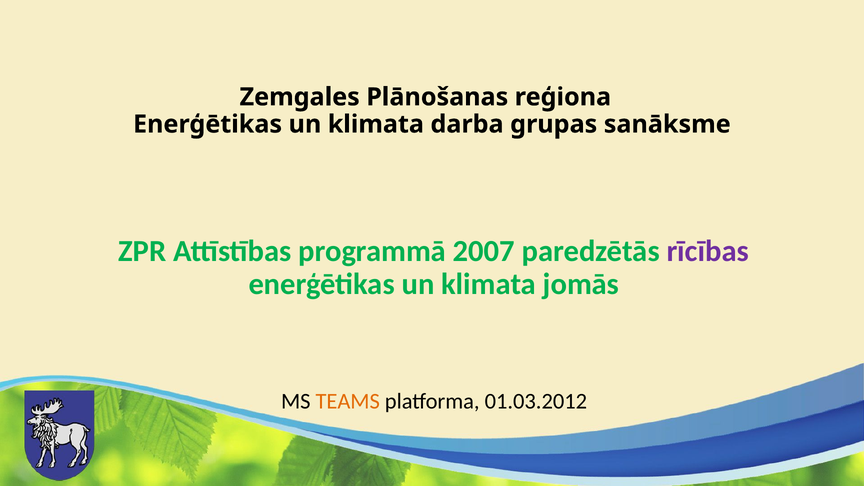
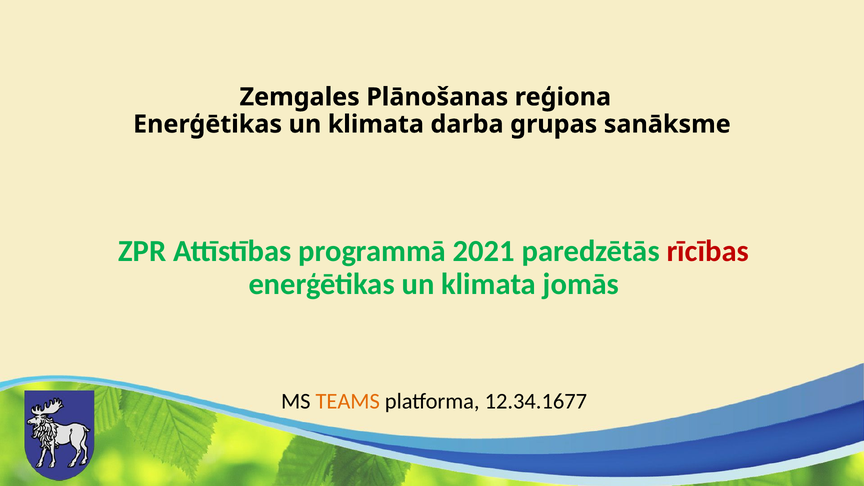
2007: 2007 -> 2021 (484, 251)
rīcības colour: purple -> red (708, 251)
01.03.2012: 01.03.2012 -> 12.34.1677 (536, 401)
